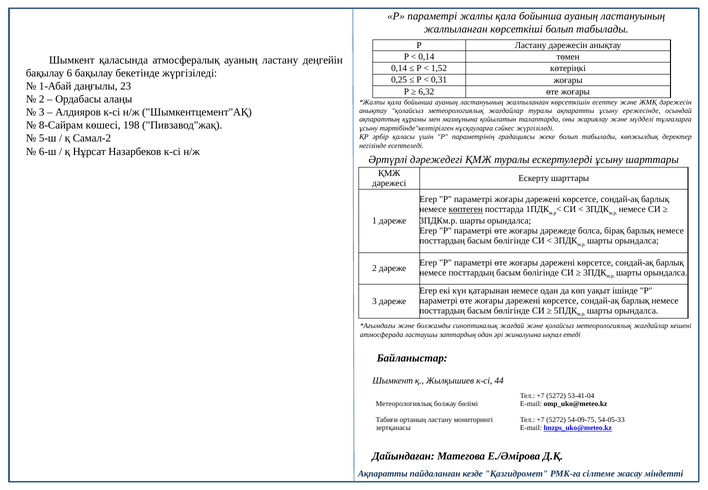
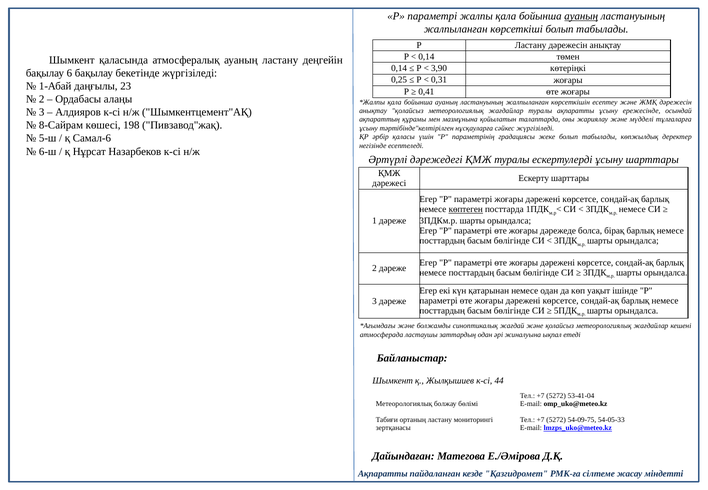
ауаның underline: none -> present (581, 16)
1,52: 1,52 -> 3,90 (439, 68)
6,32: 6,32 -> 0,41 (426, 92)
Самал-2: Самал-2 -> Самал-6 (92, 138)
